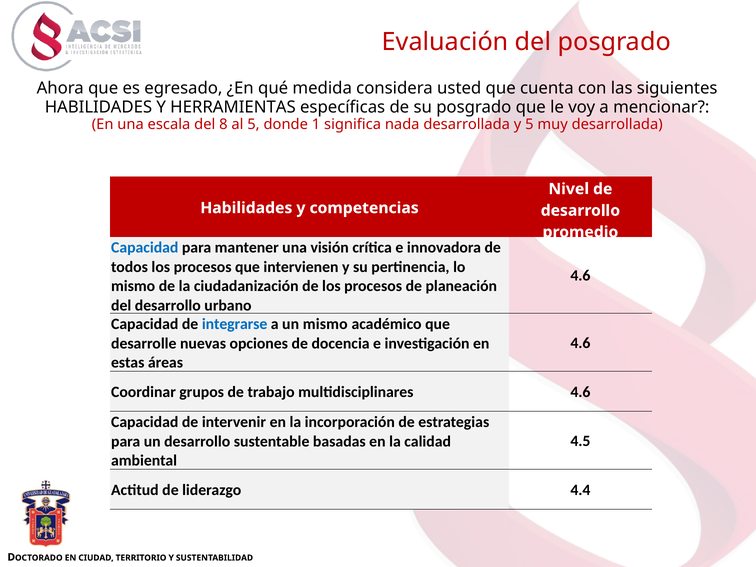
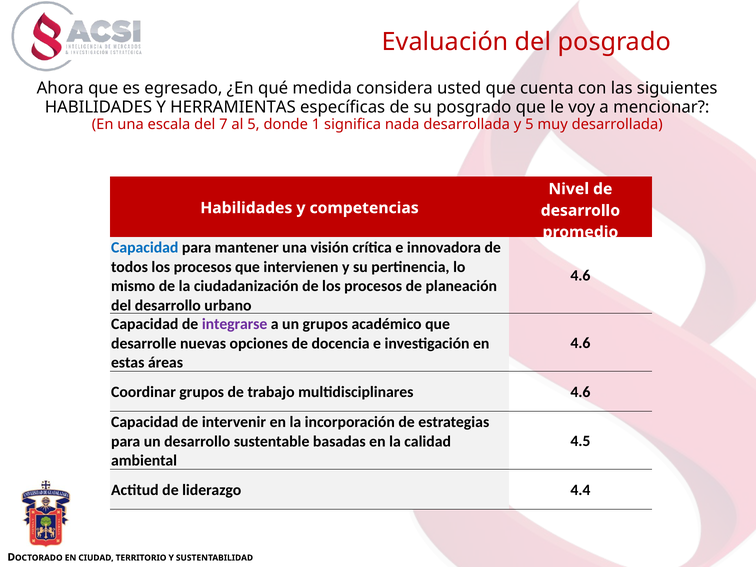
8: 8 -> 7 (223, 125)
integrarse colour: blue -> purple (235, 324)
un mismo: mismo -> grupos (325, 324)
